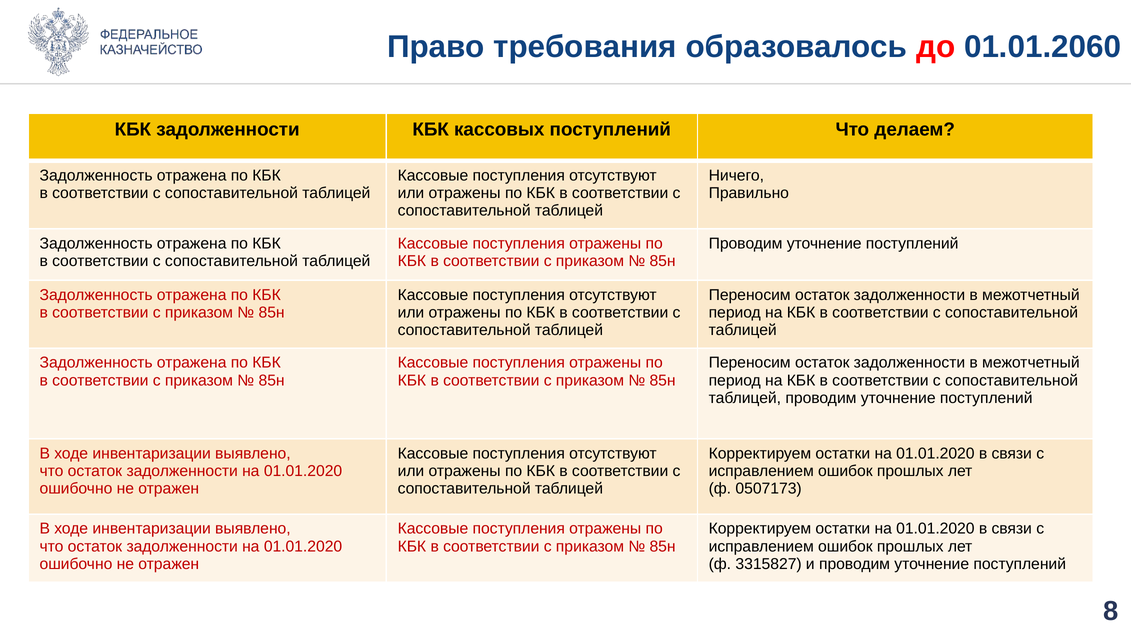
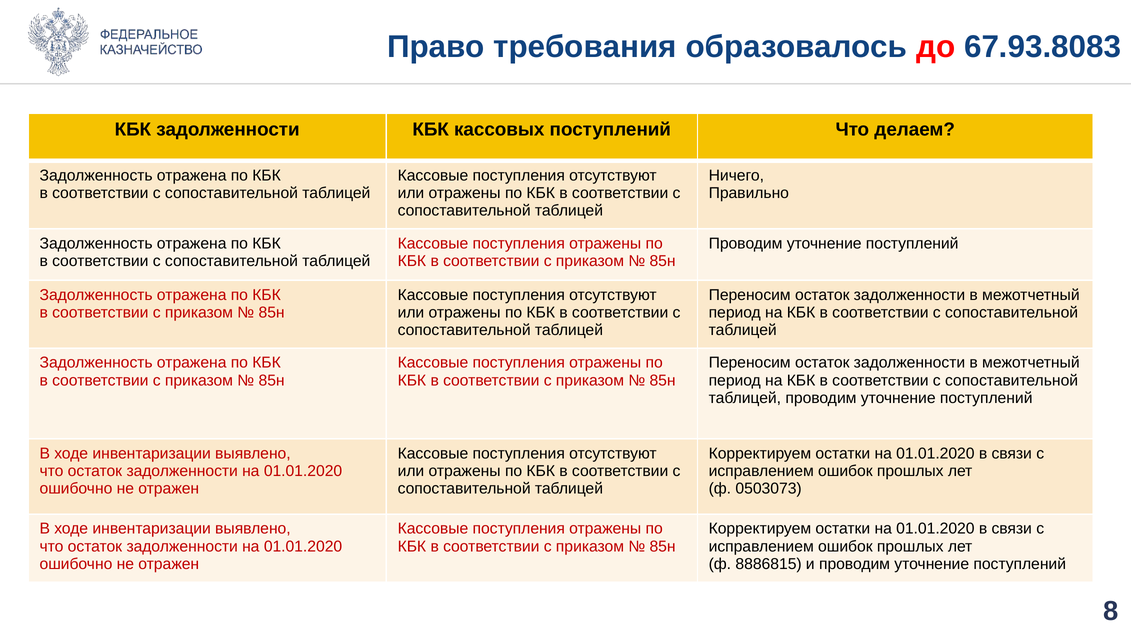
01.01.2060: 01.01.2060 -> 67.93.8083 (1043, 47)
0507173: 0507173 -> 0503073 (769, 489)
3315827: 3315827 -> 8886815 (769, 564)
